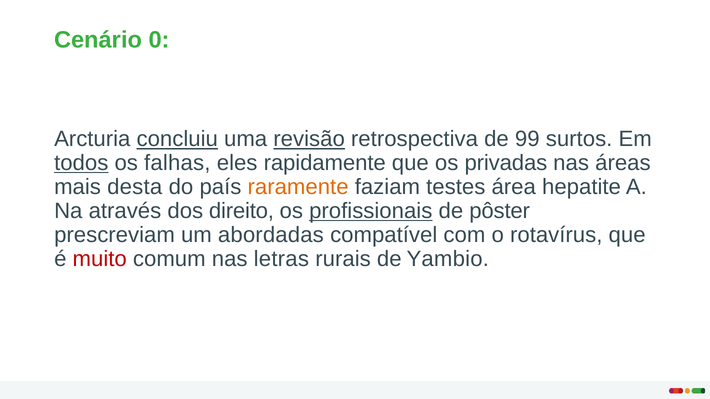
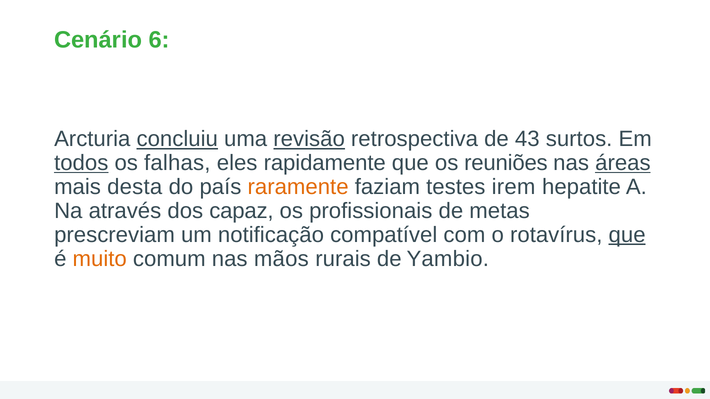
0: 0 -> 6 (159, 40)
99: 99 -> 43 (527, 139)
privadas: privadas -> reuniões (506, 163)
áreas underline: none -> present (623, 163)
área: área -> irem (514, 187)
direito: direito -> capaz (241, 211)
profissionais underline: present -> none (371, 211)
pôster: pôster -> metas (500, 211)
abordadas: abordadas -> notificação (271, 235)
que underline: none -> present (627, 235)
muito colour: red -> orange (100, 259)
letras: letras -> mãos (281, 259)
